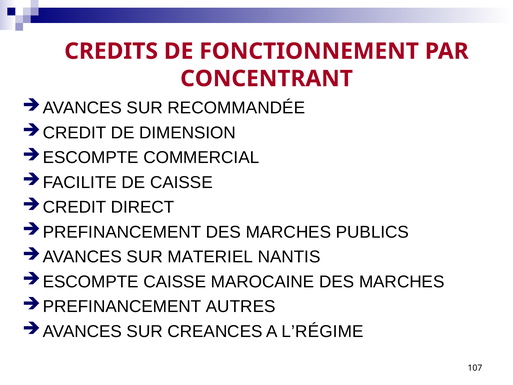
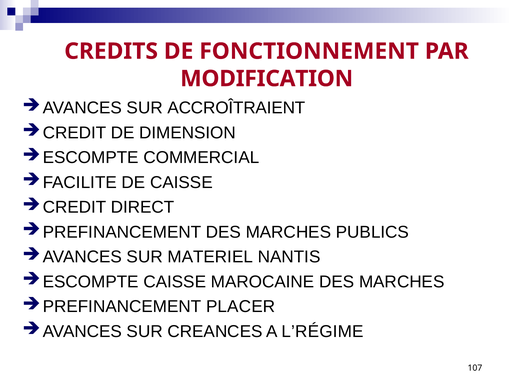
CONCENTRANT: CONCENTRANT -> MODIFICATION (267, 79)
RECOMMANDÉE: RECOMMANDÉE -> ACCROÎTRAIENT (236, 108)
AUTRES: AUTRES -> PLACER (241, 306)
